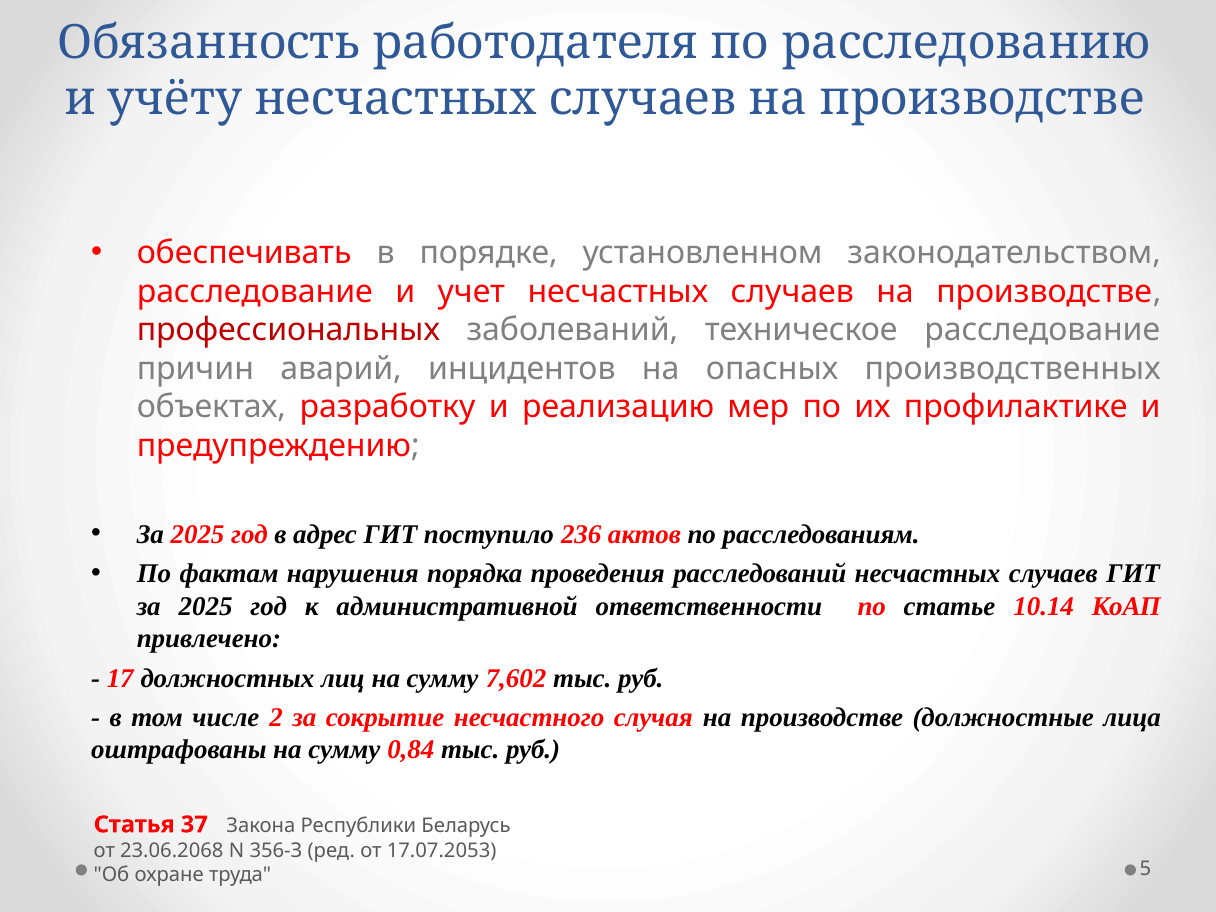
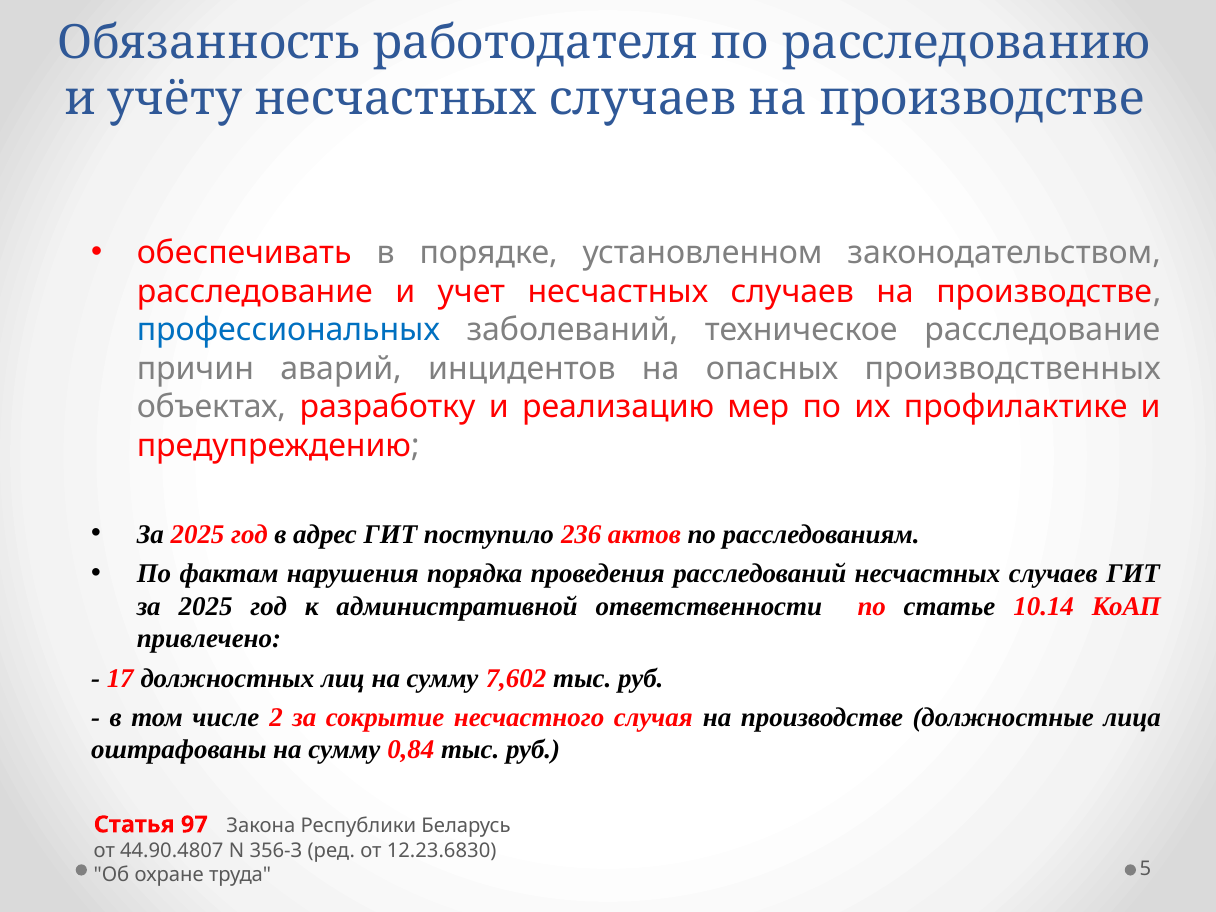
профессиональных colour: red -> blue (288, 330)
37: 37 -> 97 (194, 825)
23.06.2068: 23.06.2068 -> 44.90.4807 (172, 851)
17.07.2053: 17.07.2053 -> 12.23.6830 (442, 851)
